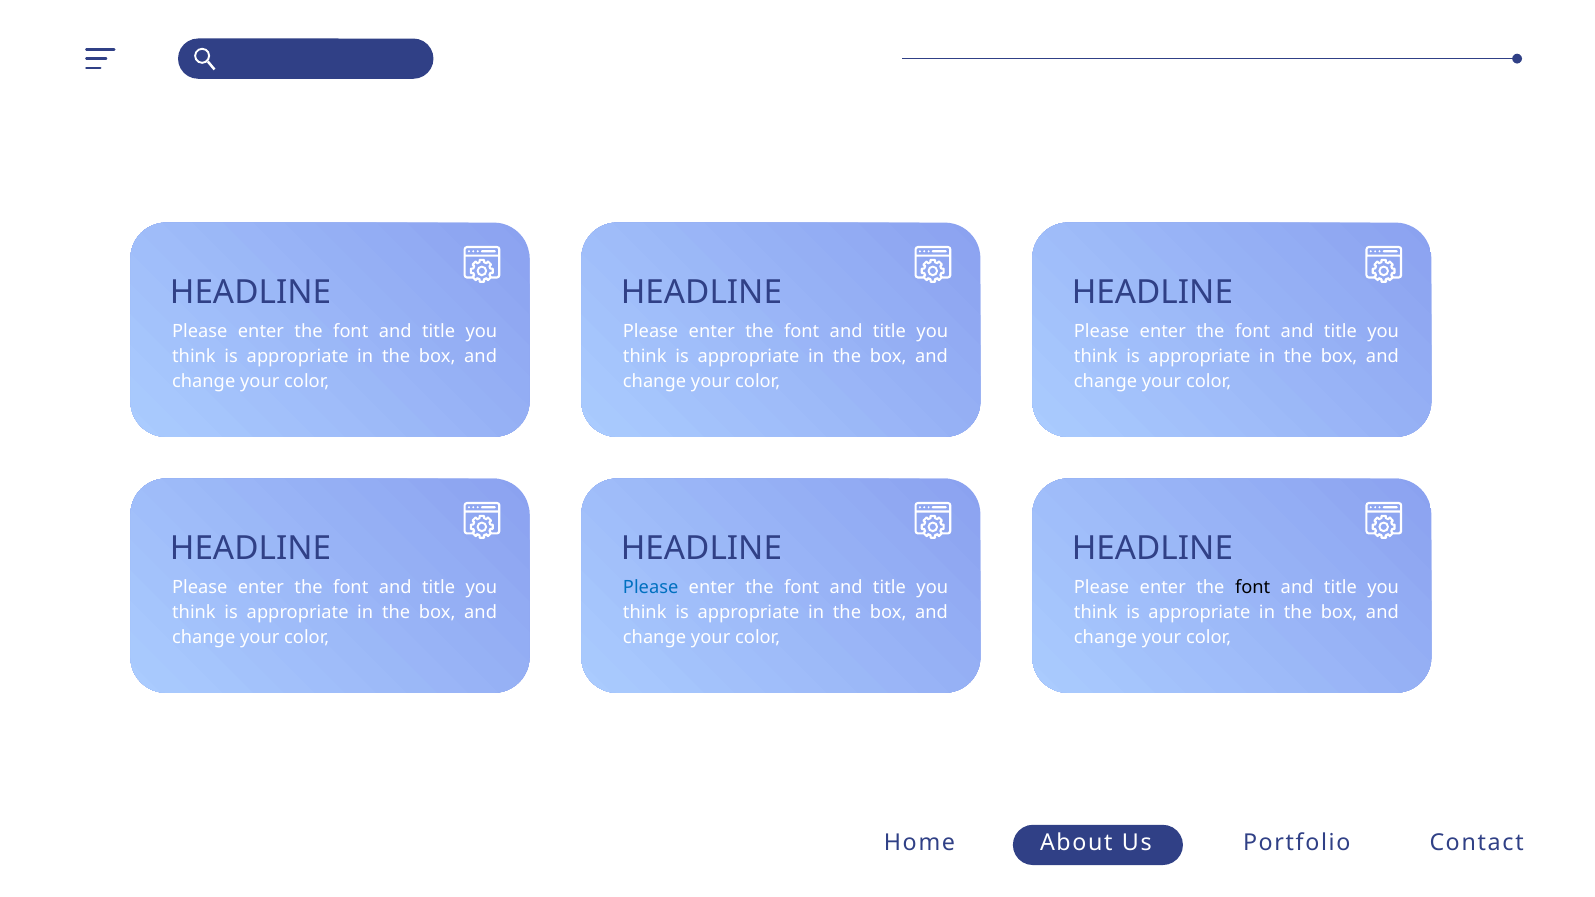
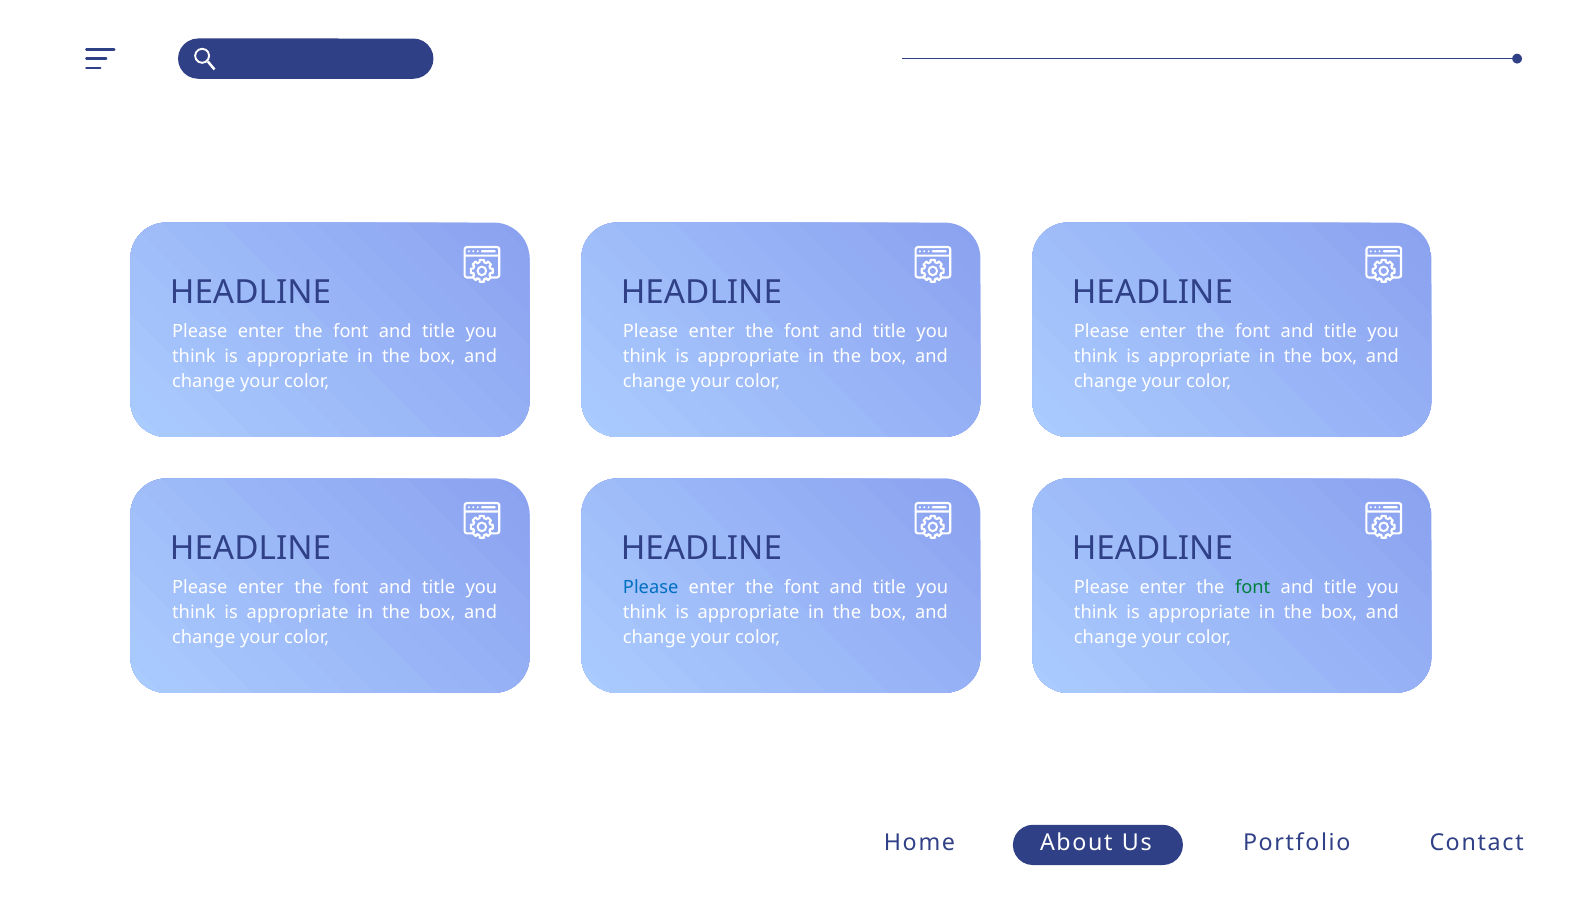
font colour: black -> green (1253, 588)
